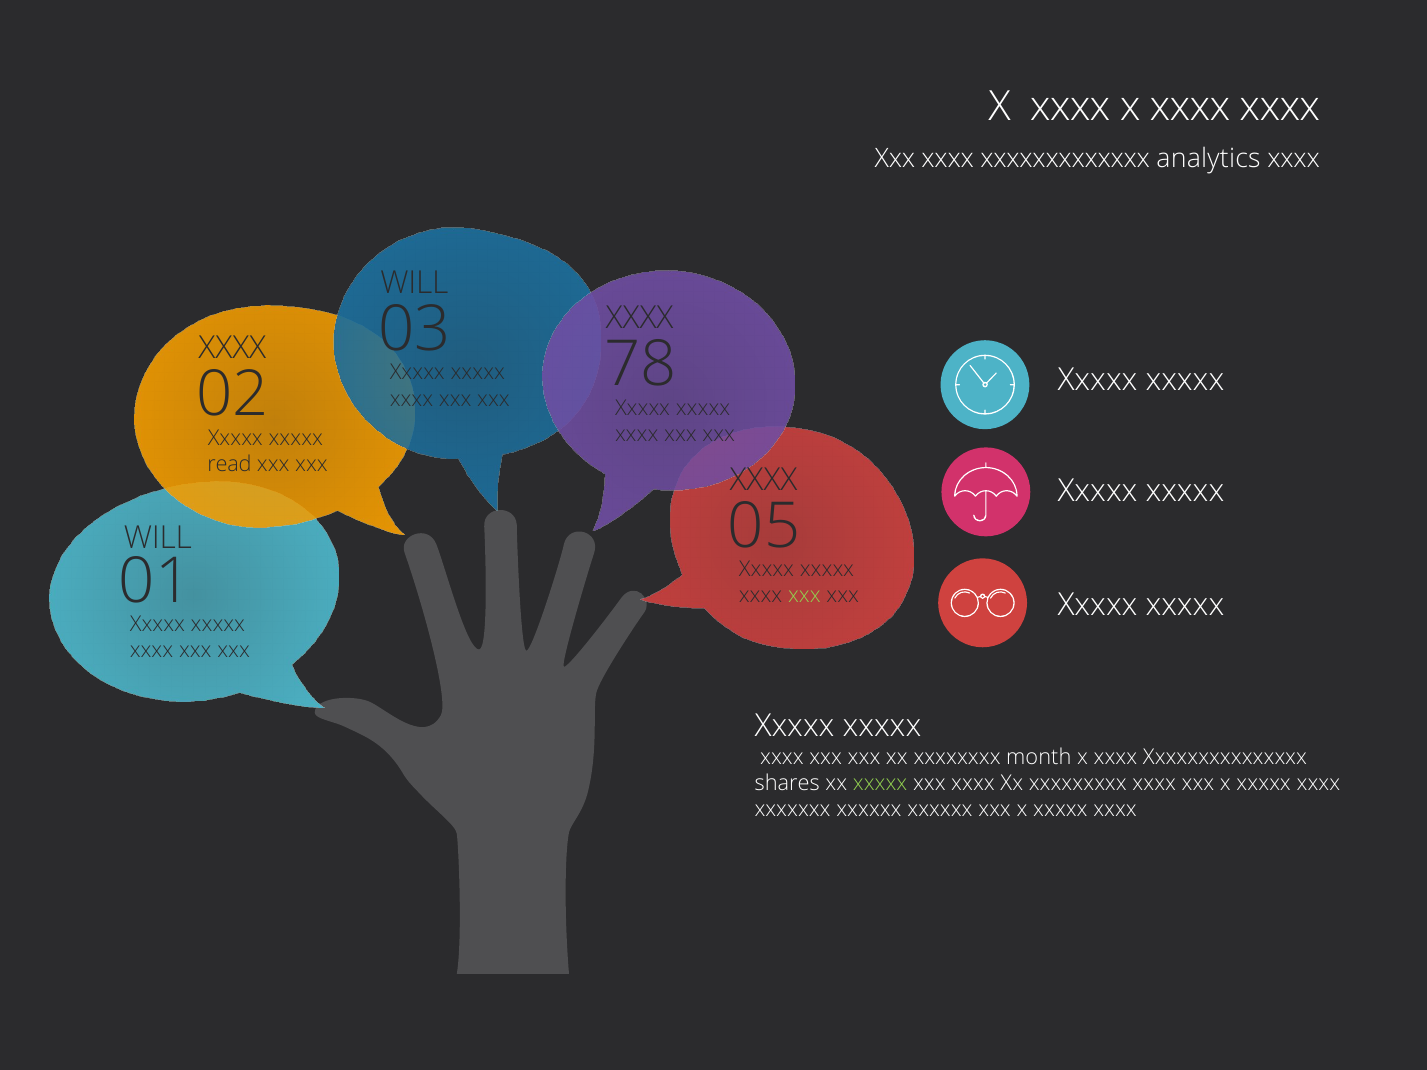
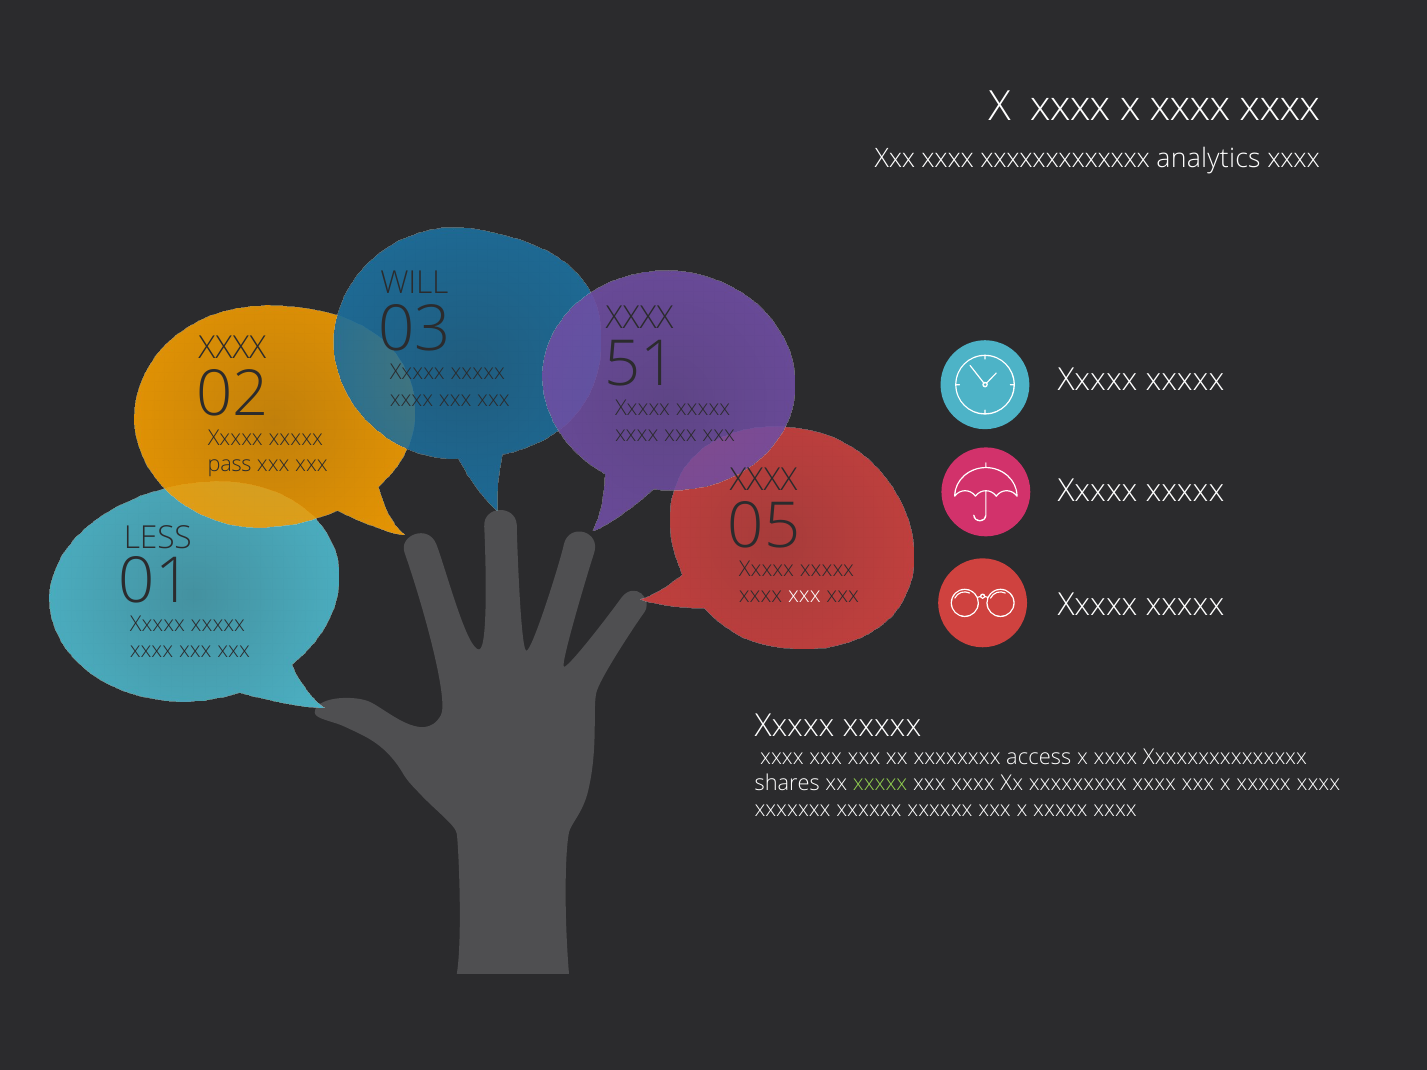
78: 78 -> 51 (640, 365)
read: read -> pass (230, 464)
WILL: WILL -> LESS (158, 538)
xxx colour: light green -> white (804, 595)
month: month -> access (1039, 757)
